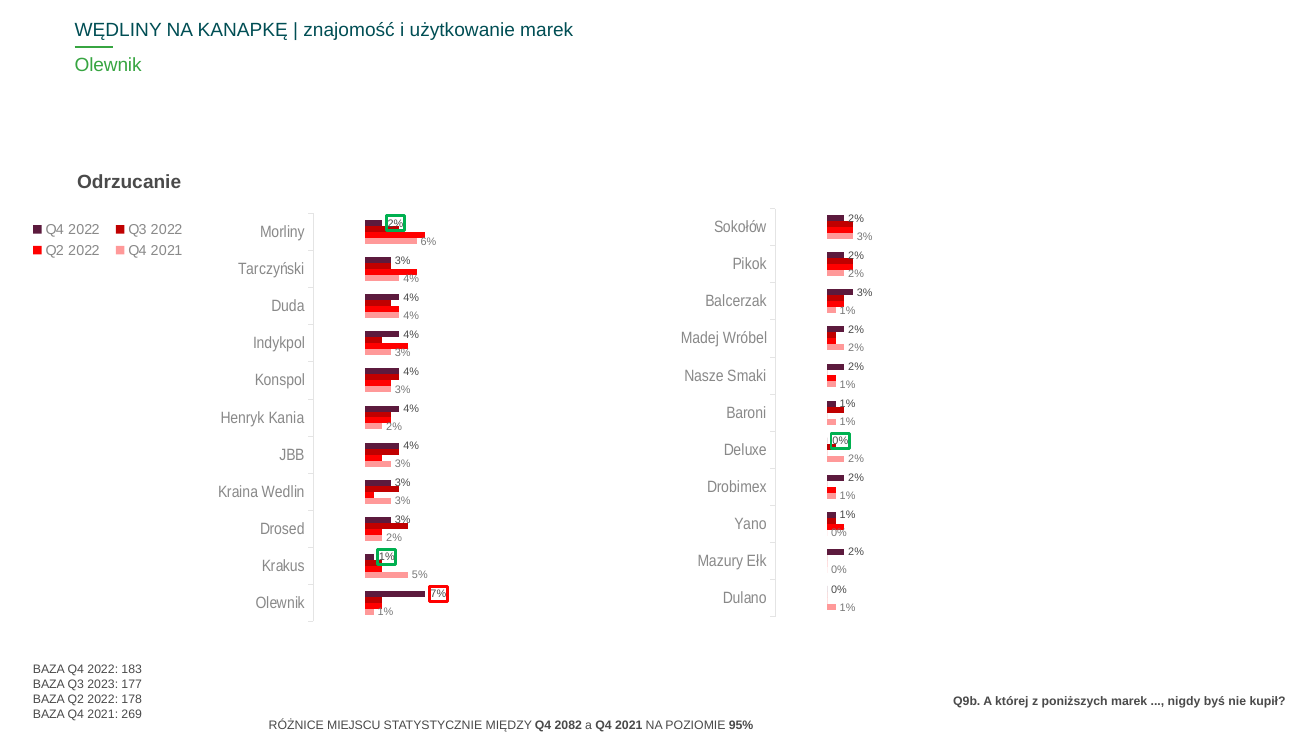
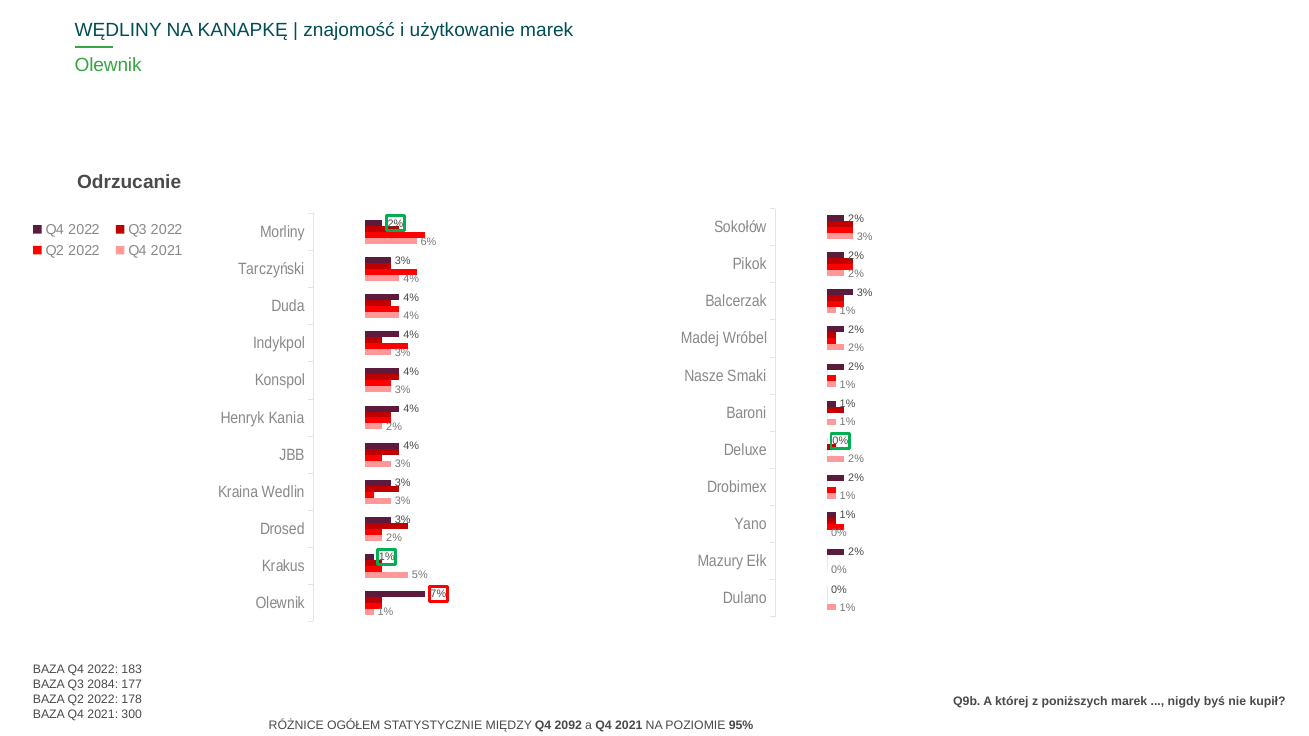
2023: 2023 -> 2084 (103, 685)
269: 269 -> 300 (132, 714)
MIEJSCU: MIEJSCU -> OGÓŁEM (354, 726)
2082: 2082 -> 2092 (568, 726)
